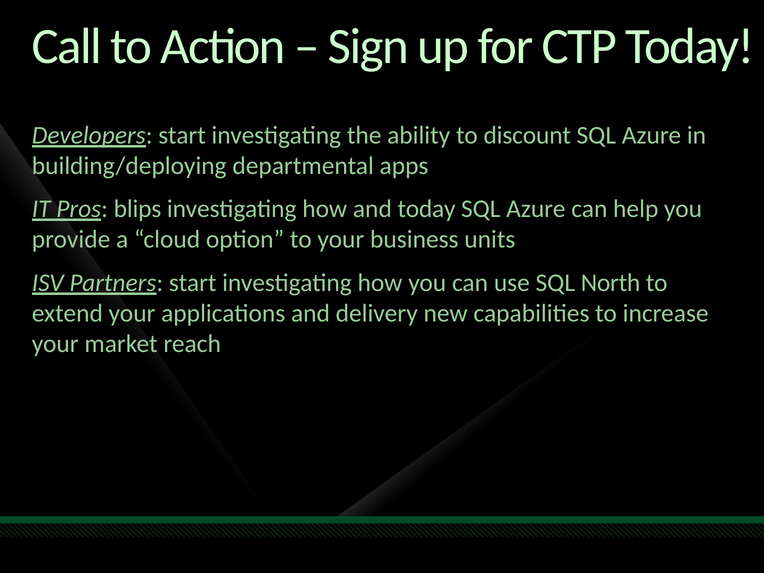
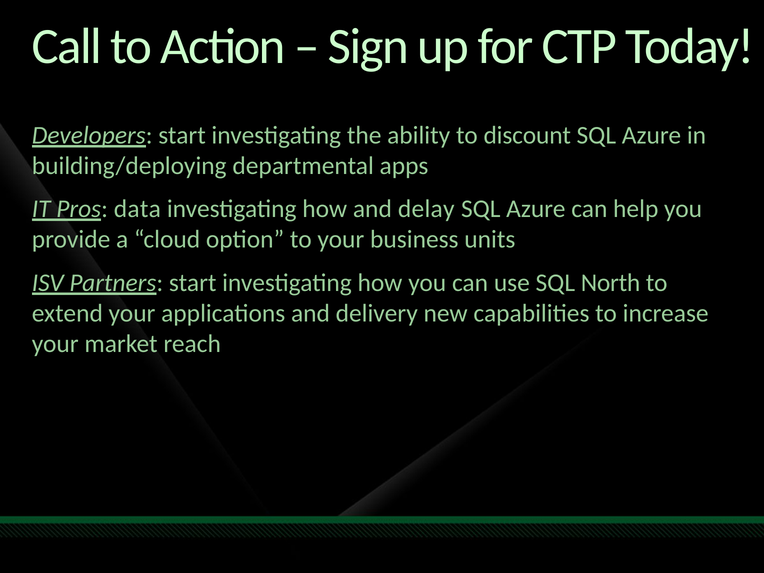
blips: blips -> data (137, 209)
and today: today -> delay (426, 209)
